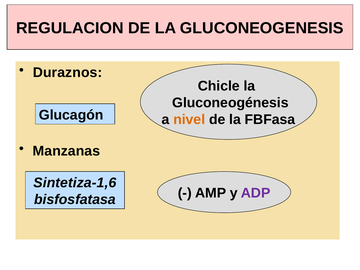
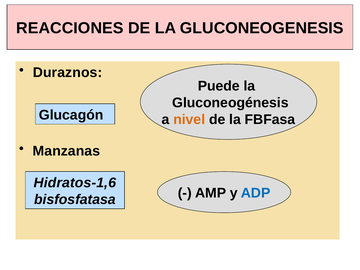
REGULACION: REGULACION -> REACCIONES (70, 28)
Chicle: Chicle -> Puede (219, 86)
Sintetiza-1,6: Sintetiza-1,6 -> Hidratos-1,6 (75, 183)
ADP colour: purple -> blue (256, 193)
